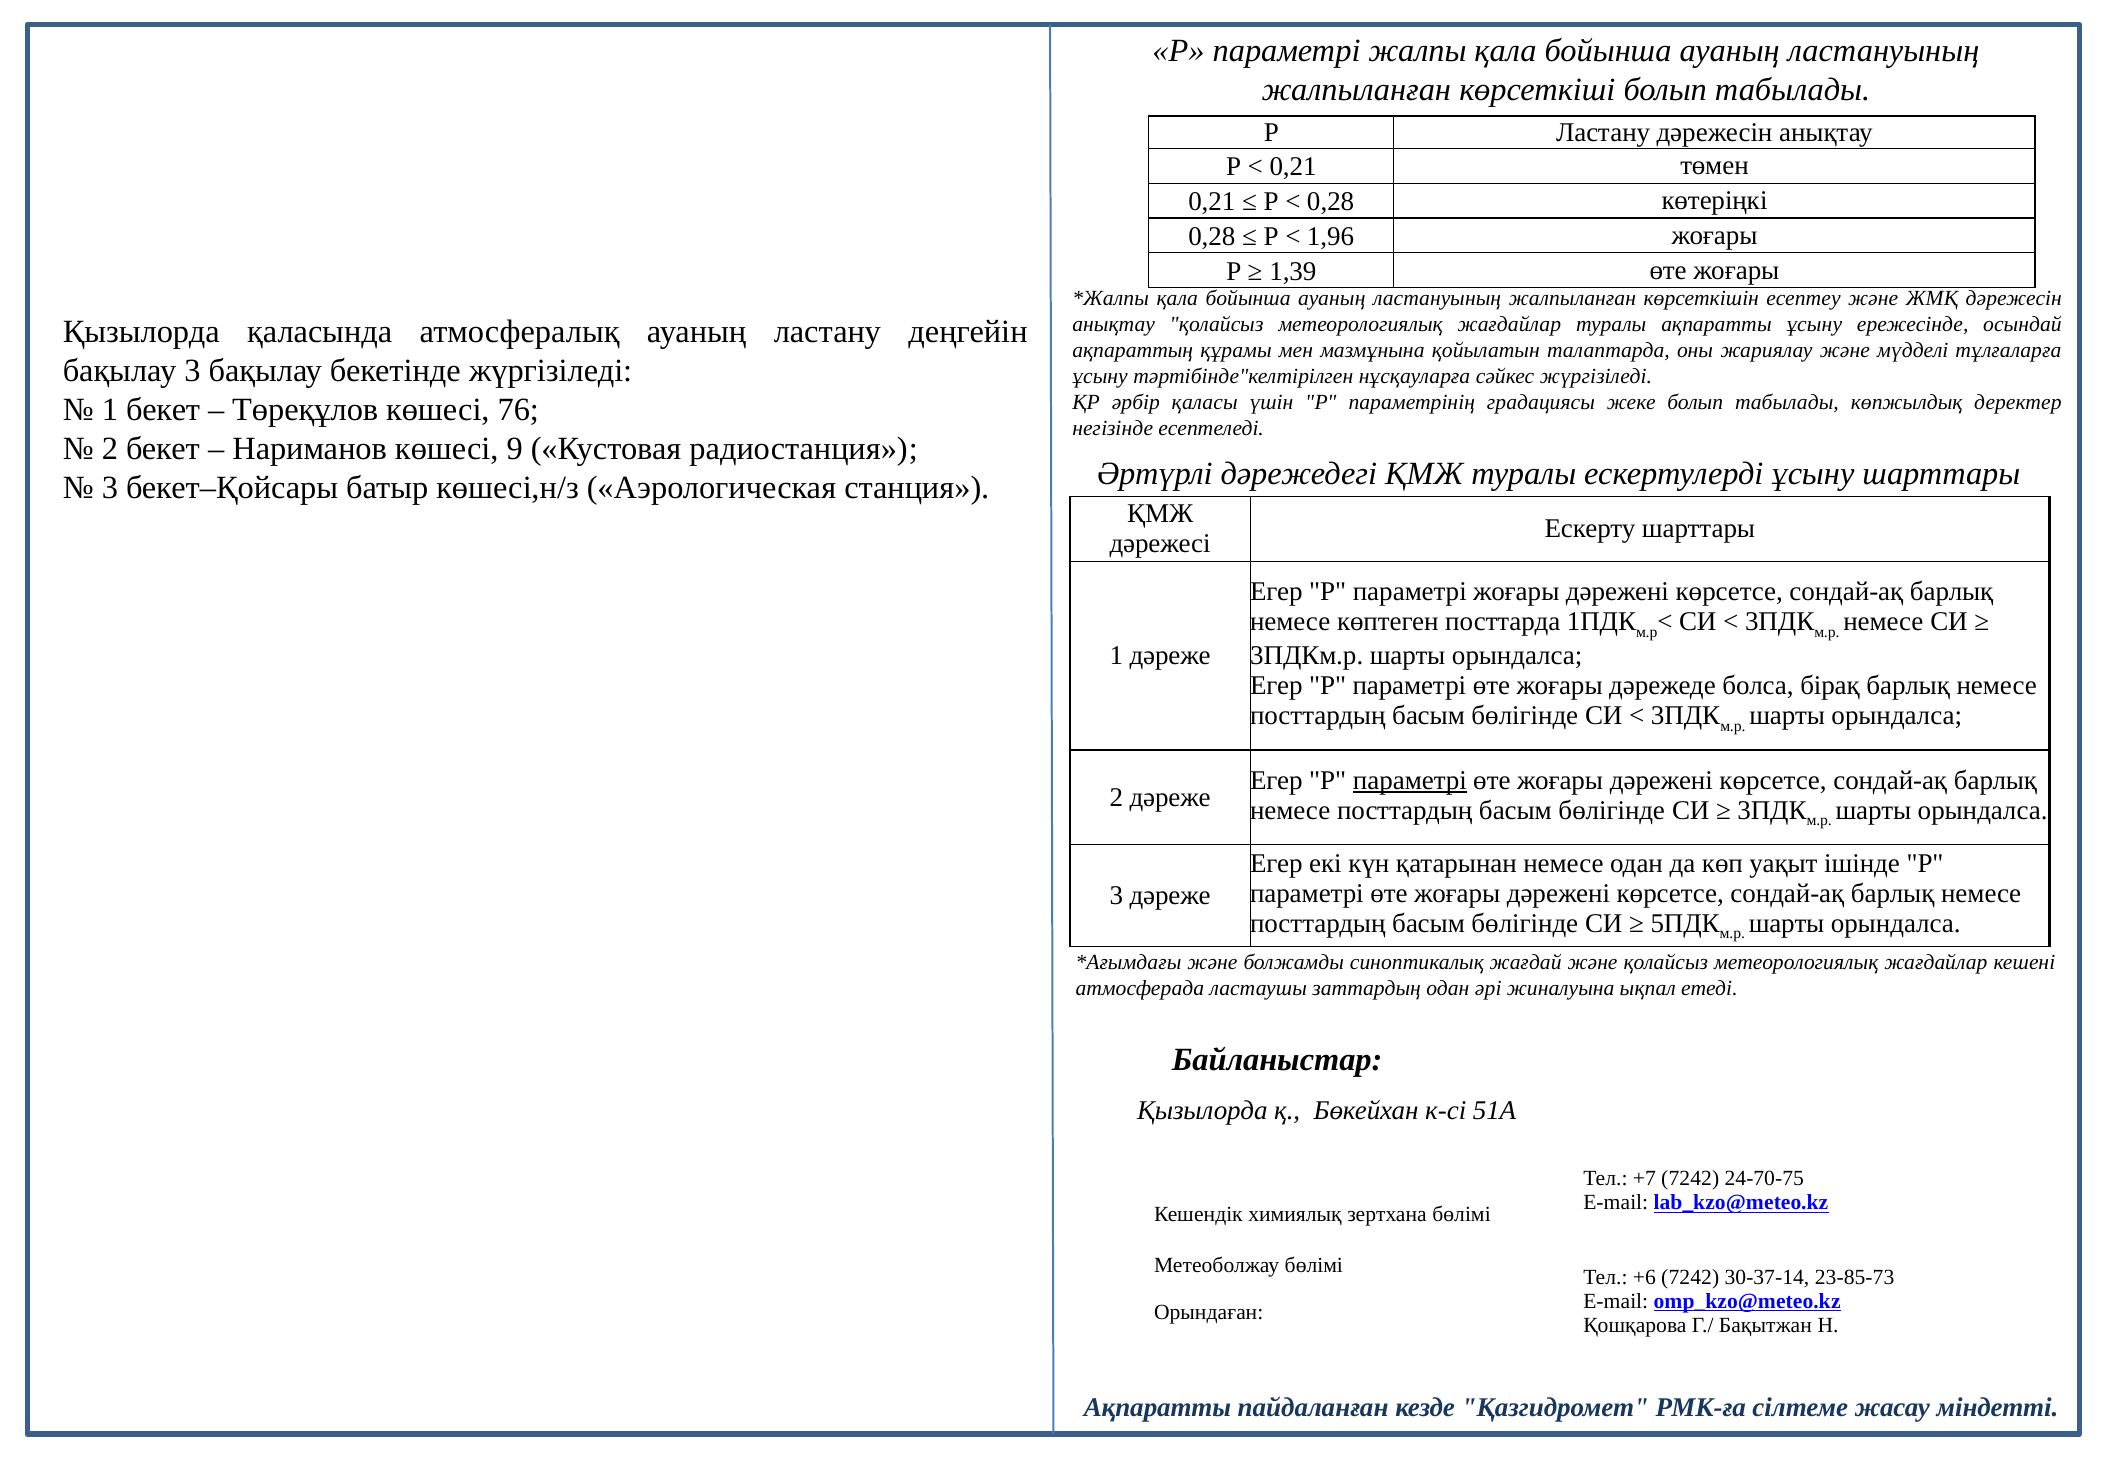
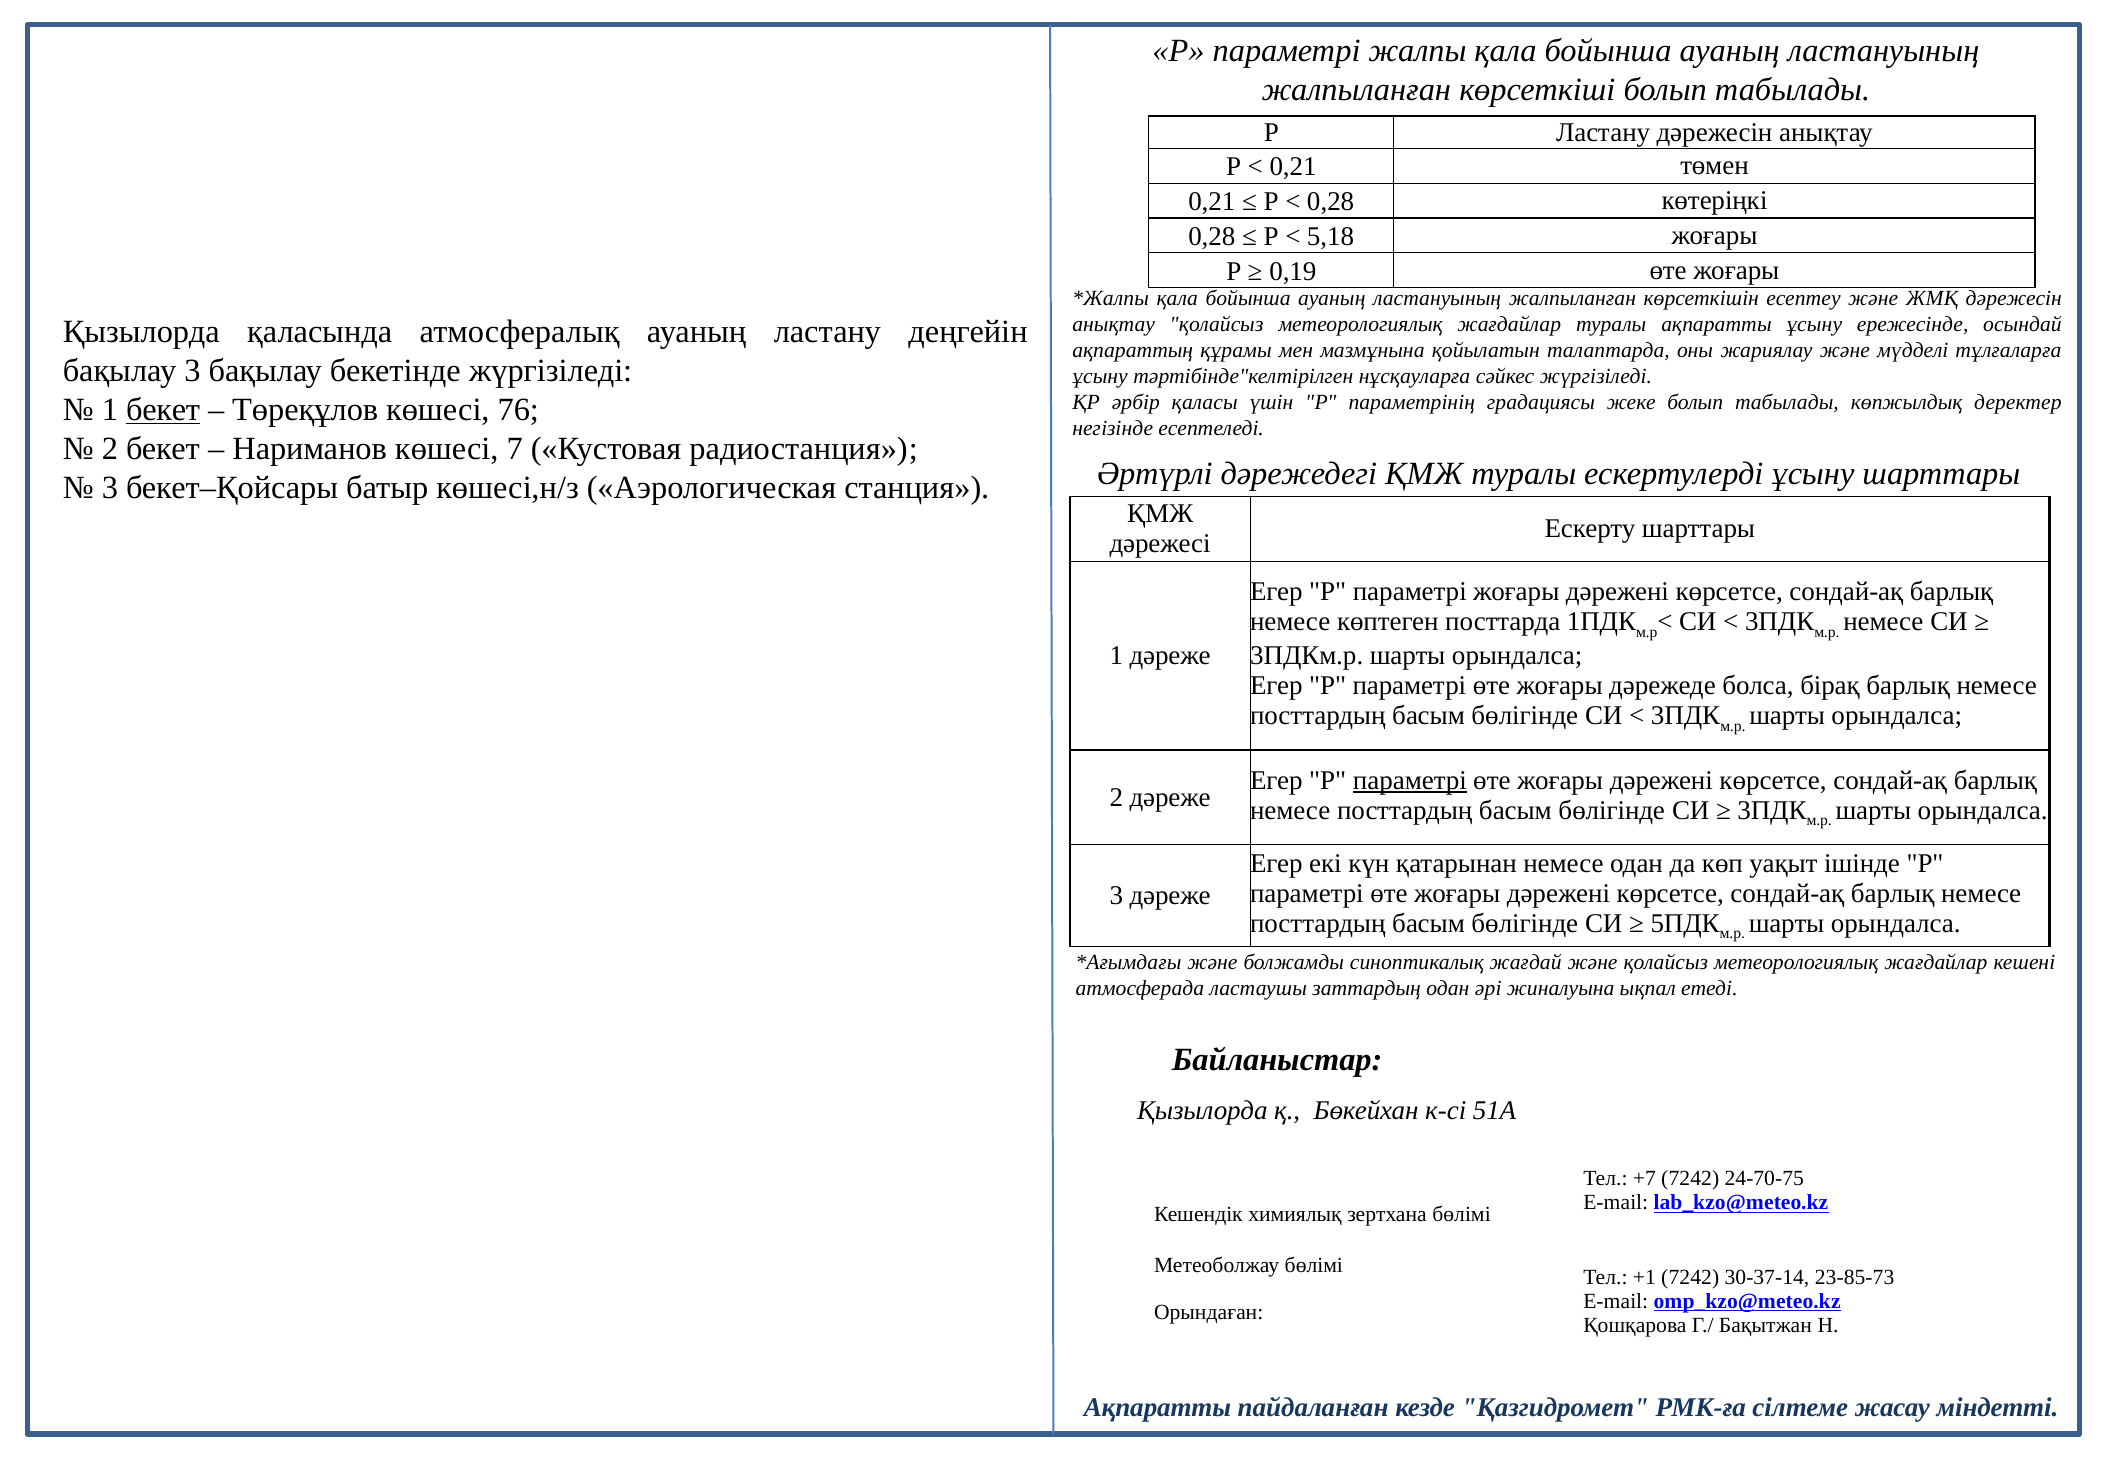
1,96: 1,96 -> 5,18 (1331, 237)
1,39: 1,39 -> 0,19 (1293, 271)
бекет underline: none -> present (163, 409)
9: 9 -> 7 (515, 448)
+6: +6 -> +1 (1644, 1277)
